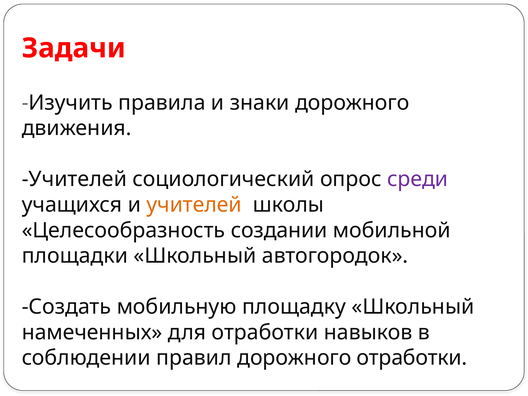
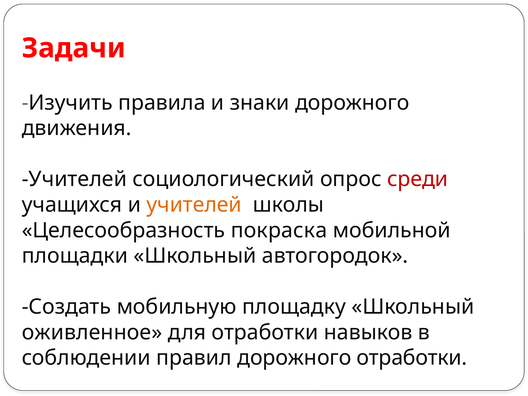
среди colour: purple -> red (418, 179)
создании: создании -> покраска (279, 230)
намеченных: намеченных -> оживленное (92, 332)
